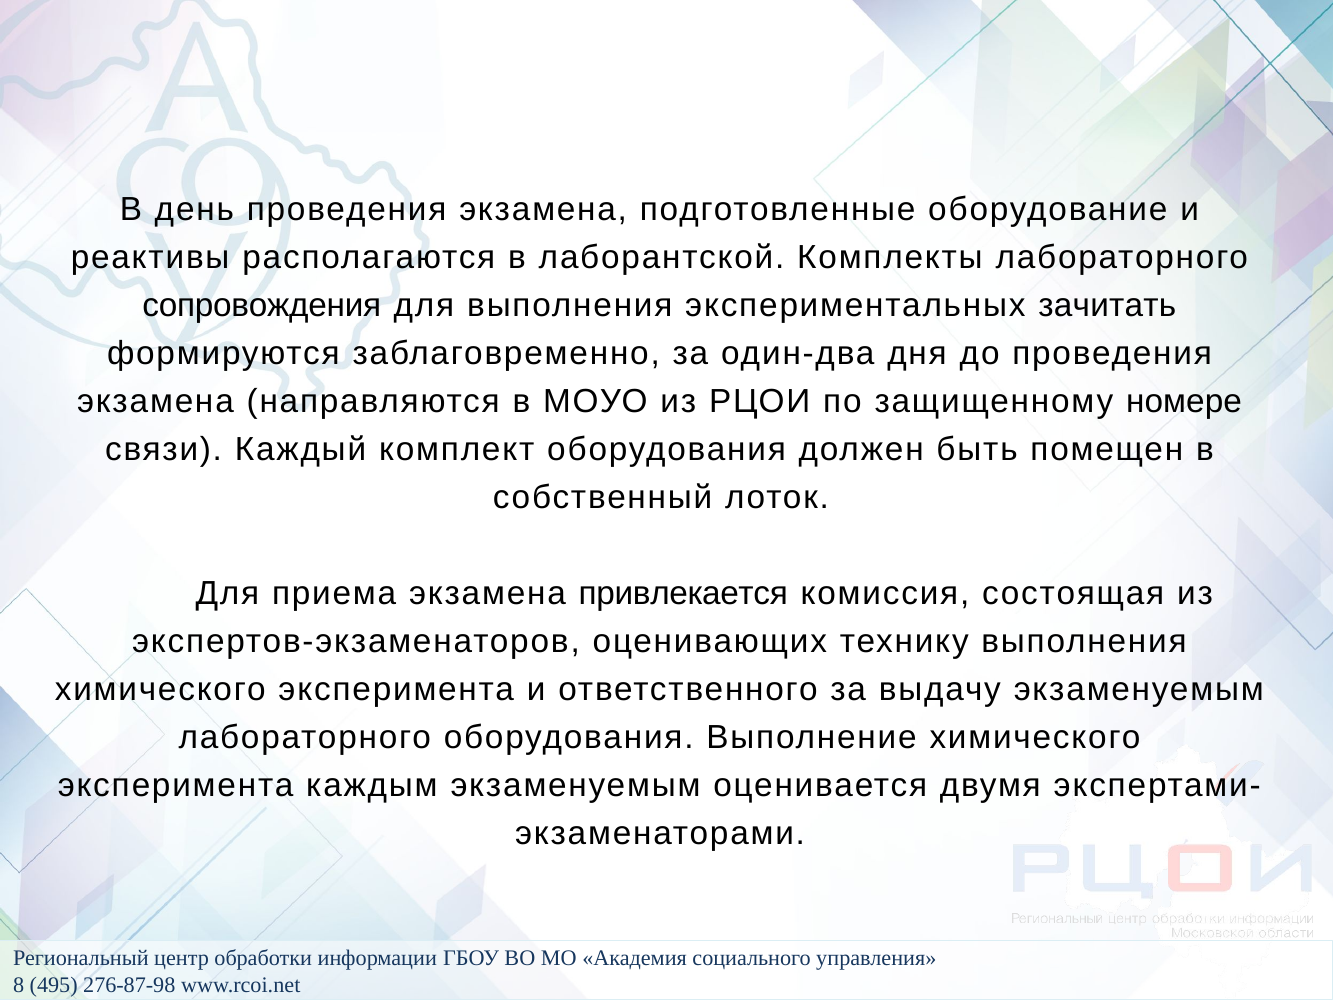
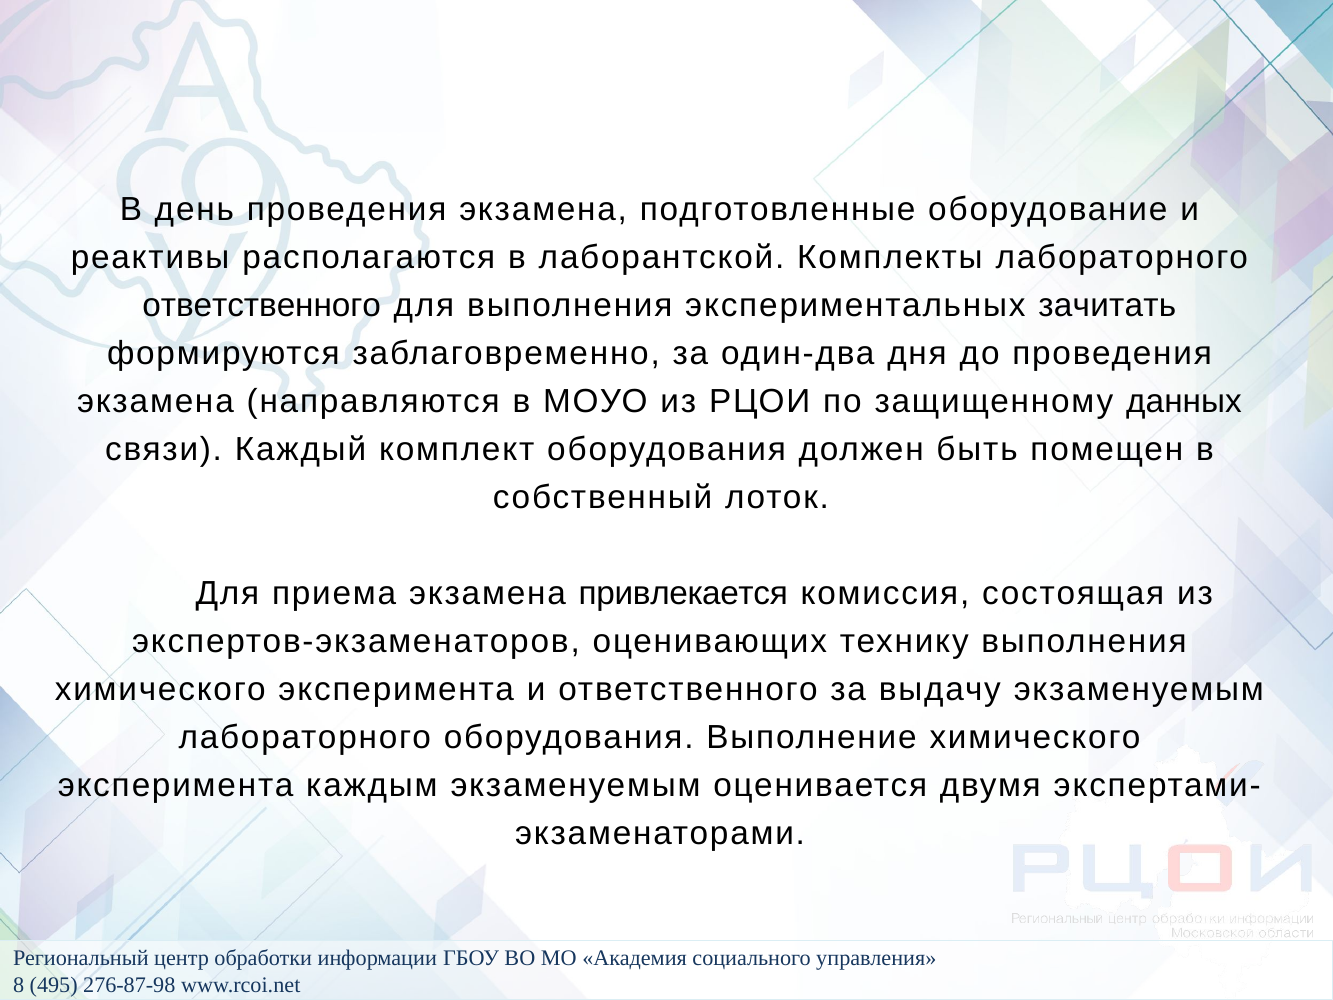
сопровождения: сопровождения -> ответственного (262, 306)
номере: номере -> данных (1184, 402)
